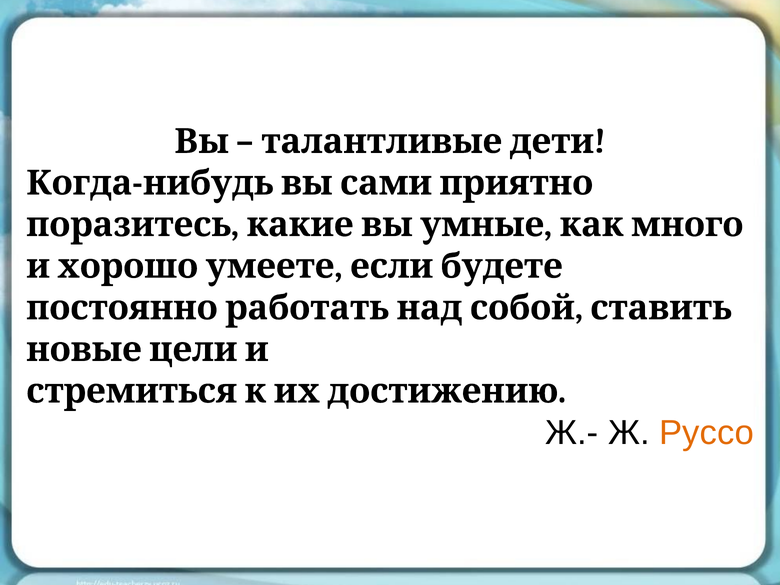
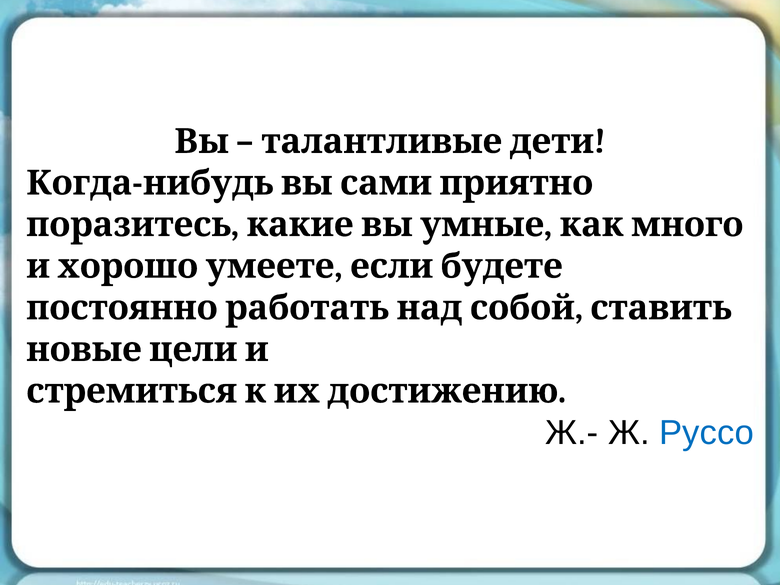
Руссо colour: orange -> blue (707, 433)
